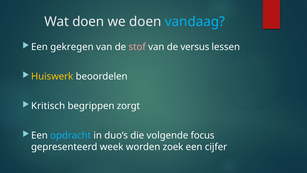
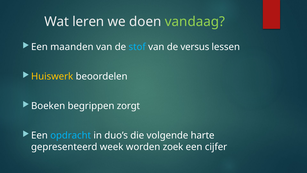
Wat doen: doen -> leren (88, 22)
vandaag colour: light blue -> light green (195, 22)
gekregen: gekregen -> maanden (72, 47)
stof colour: pink -> light blue (137, 47)
Kritisch: Kritisch -> Boeken (48, 106)
focus: focus -> harte (203, 135)
